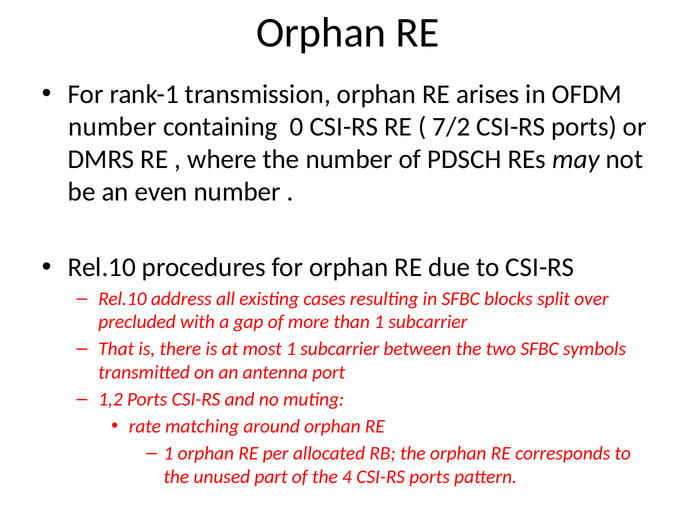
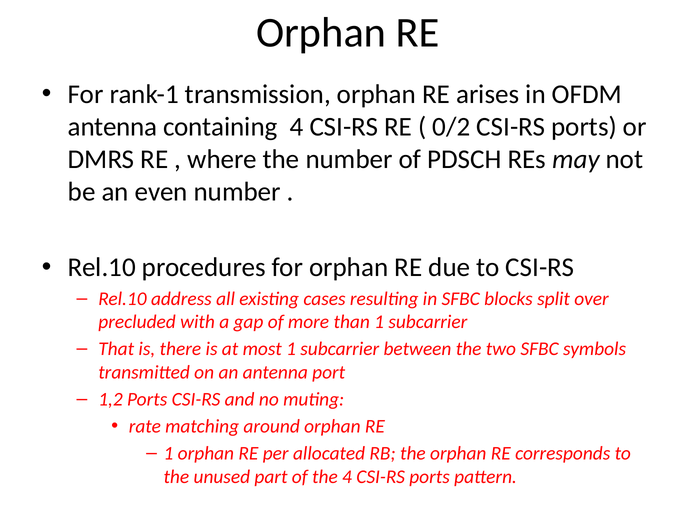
number: number -> antenna (113, 127)
containing 0: 0 -> 4 (297, 127)
7/2: 7/2 -> 0/2 (451, 127)
